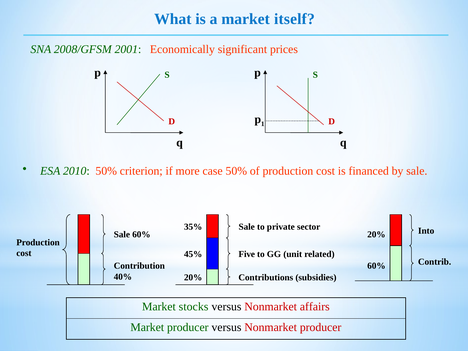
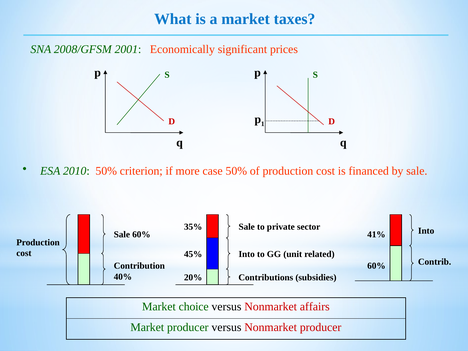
itself: itself -> taxes (295, 19)
20%: 20% -> 41% (376, 235)
Five: Five -> Into (247, 254)
stocks: stocks -> choice (194, 307)
